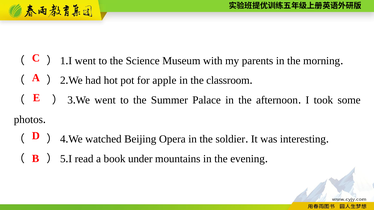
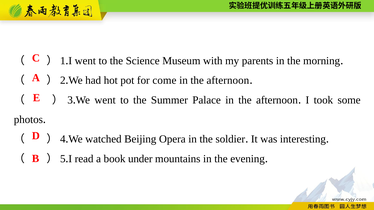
apple: apple -> come (164, 80)
classroom: classroom -> afternoon (228, 80)
